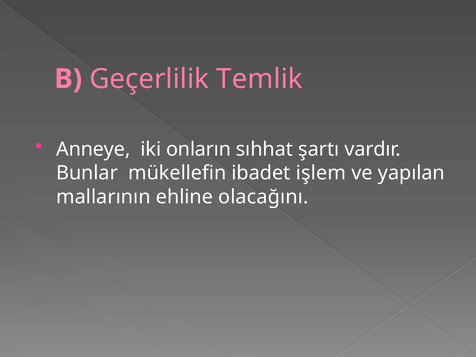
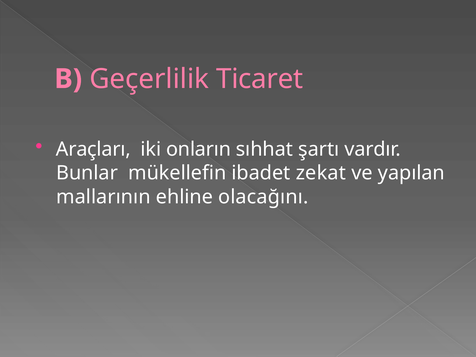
Temlik: Temlik -> Ticaret (260, 79)
Anneye: Anneye -> Araçları (93, 149)
işlem: işlem -> zekat (321, 173)
